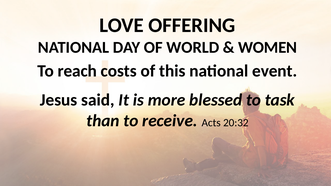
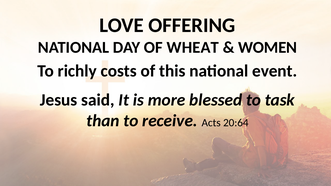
WORLD: WORLD -> WHEAT (193, 47)
reach: reach -> richly (77, 71)
20:32: 20:32 -> 20:64 (236, 123)
